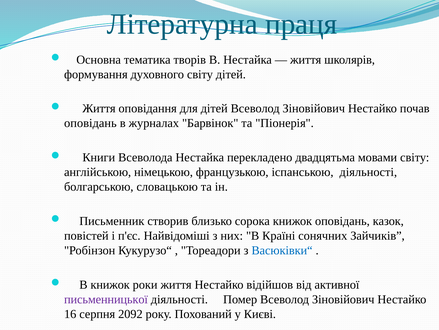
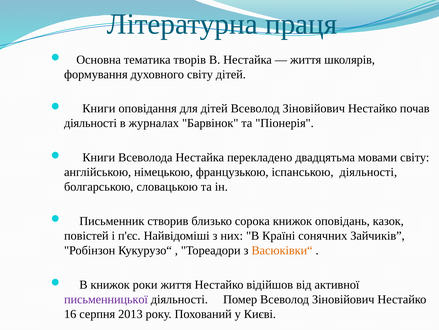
Життя: Життя -> Книги (99, 108)
оповідань: оповідань -> діяльності (91, 123)
Васюківки“ colour: blue -> orange (282, 250)
2092: 2092 -> 2013 (130, 313)
